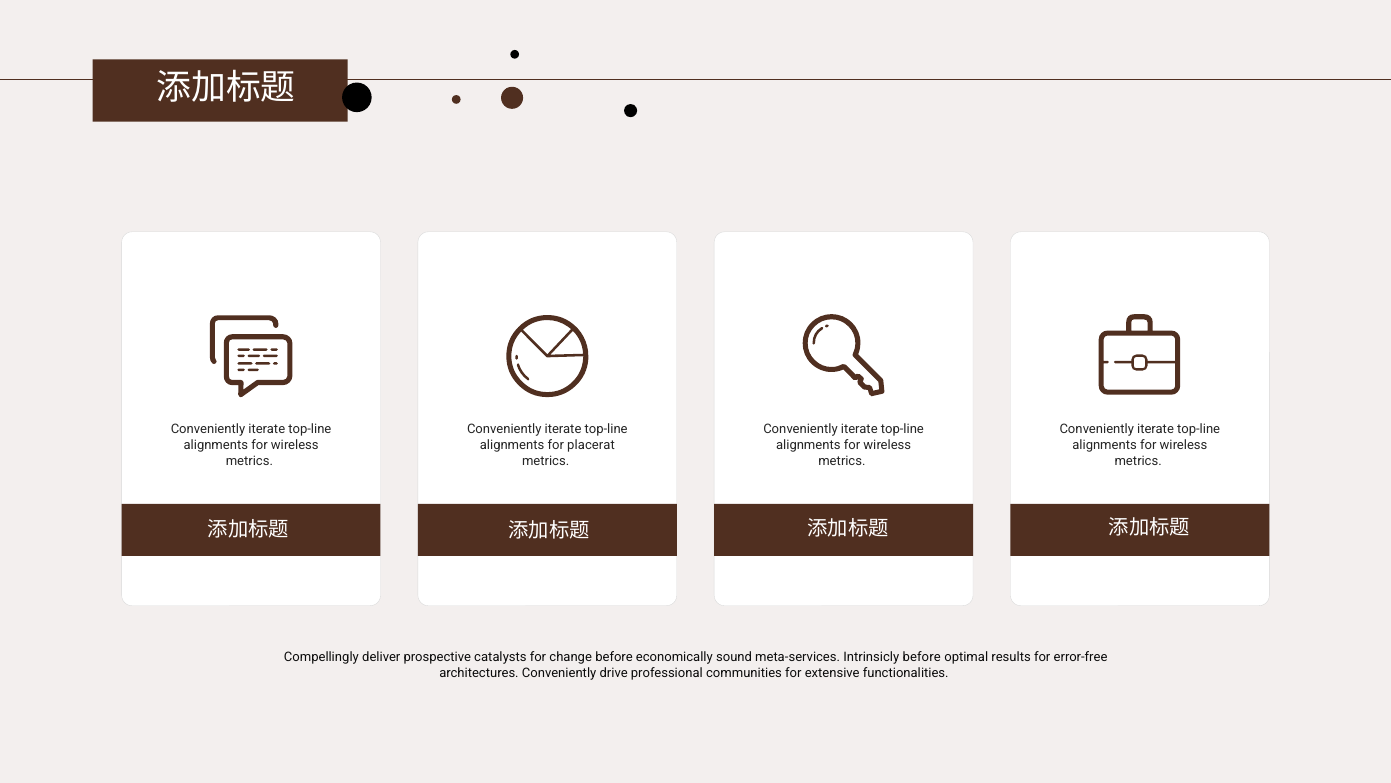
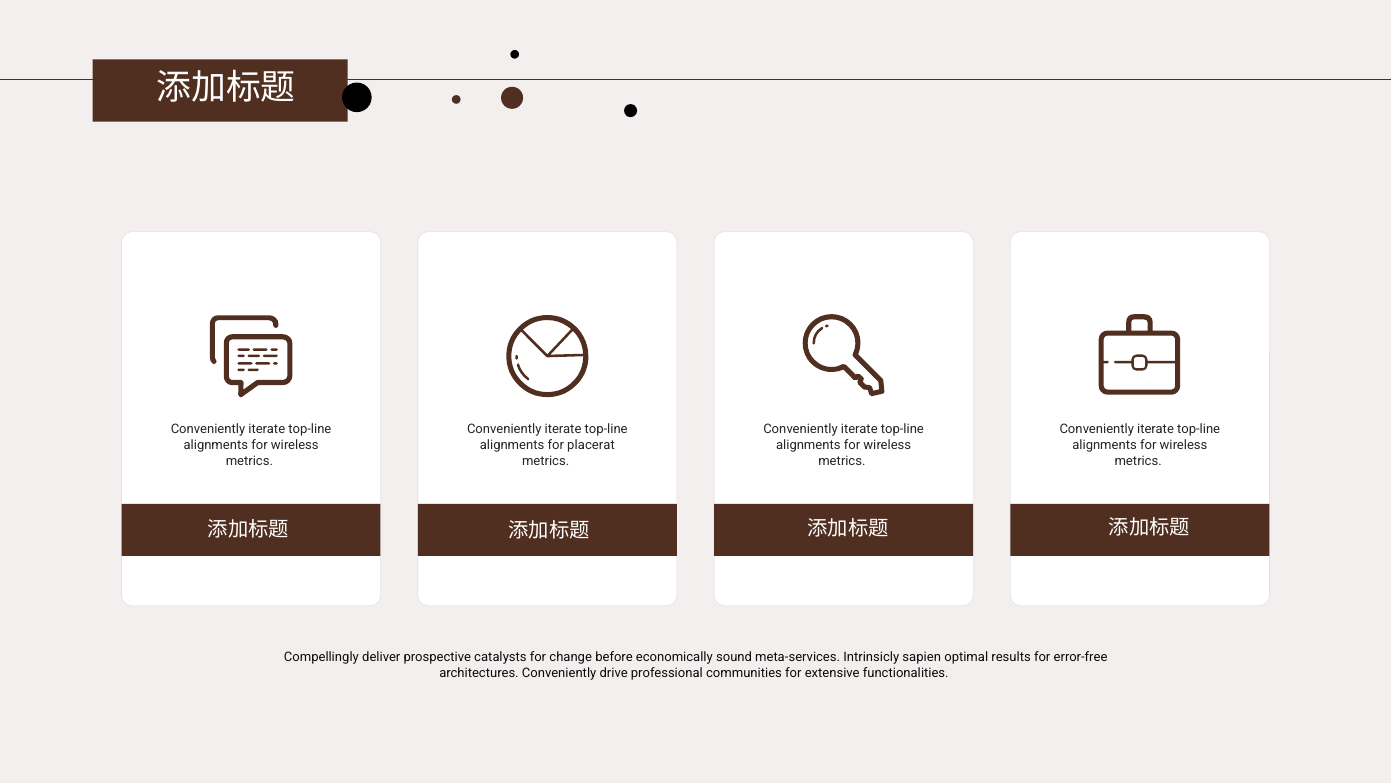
Intrinsicly before: before -> sapien (922, 657)
